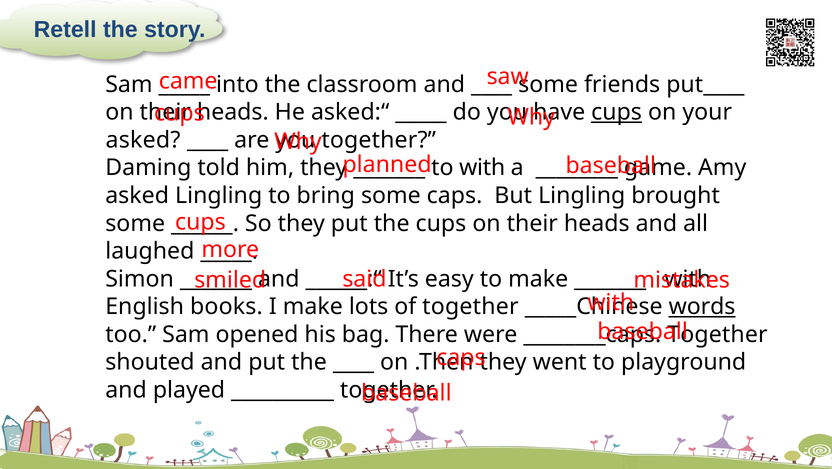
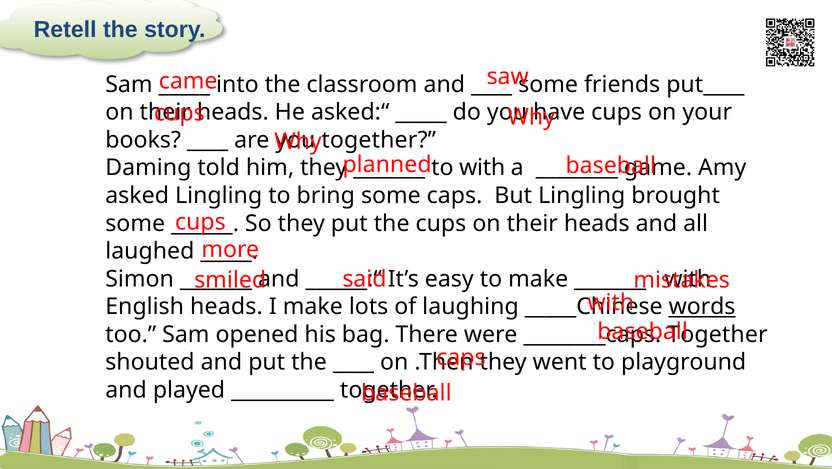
cups underline: present -> none (617, 112)
asked: asked -> books (143, 140)
English books: books -> heads (226, 306)
of together: together -> laughing (471, 306)
